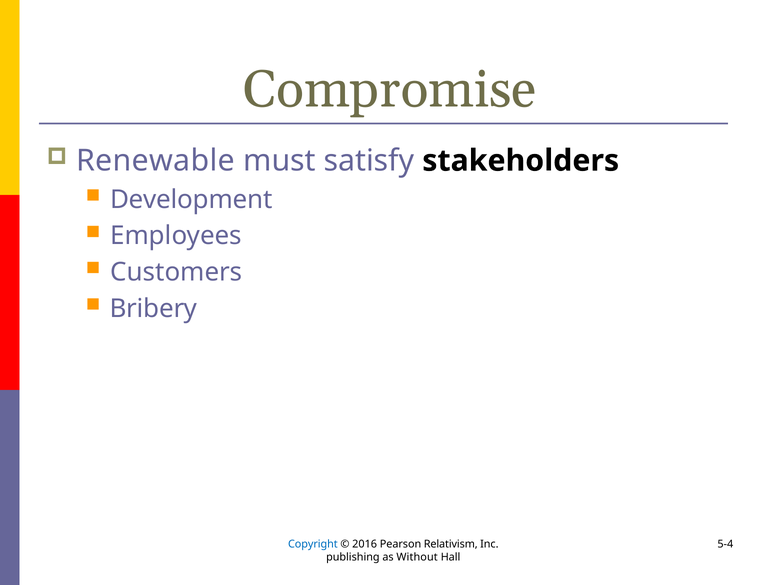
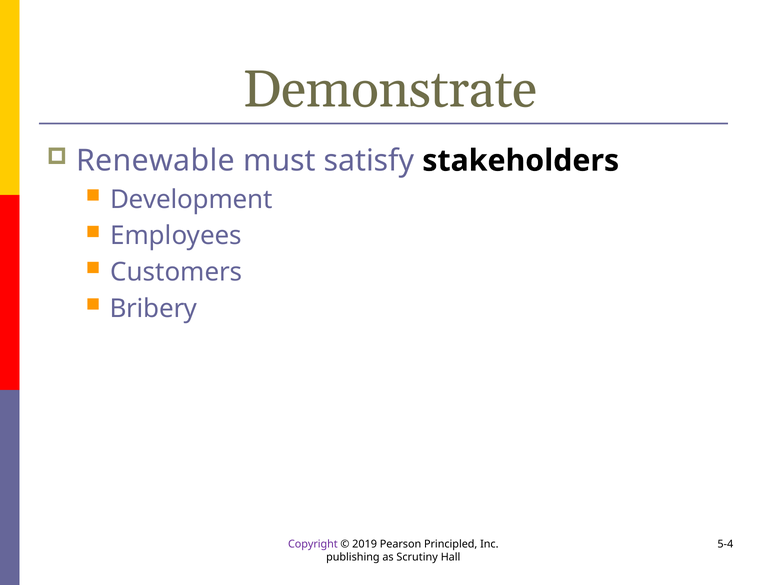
Compromise: Compromise -> Demonstrate (390, 89)
Copyright colour: blue -> purple (313, 544)
2016: 2016 -> 2019 (365, 544)
Relativism: Relativism -> Principled (451, 544)
Without: Without -> Scrutiny (417, 557)
